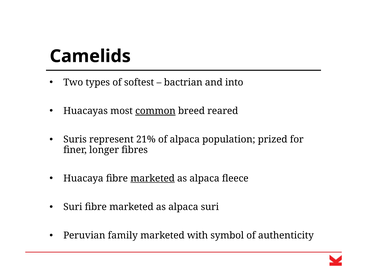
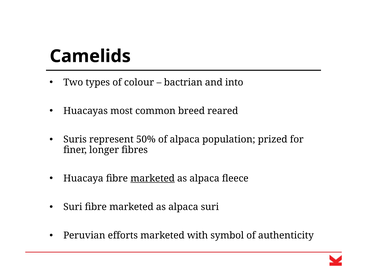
softest: softest -> colour (139, 83)
common underline: present -> none (155, 111)
21%: 21% -> 50% (146, 140)
family: family -> efforts (123, 236)
